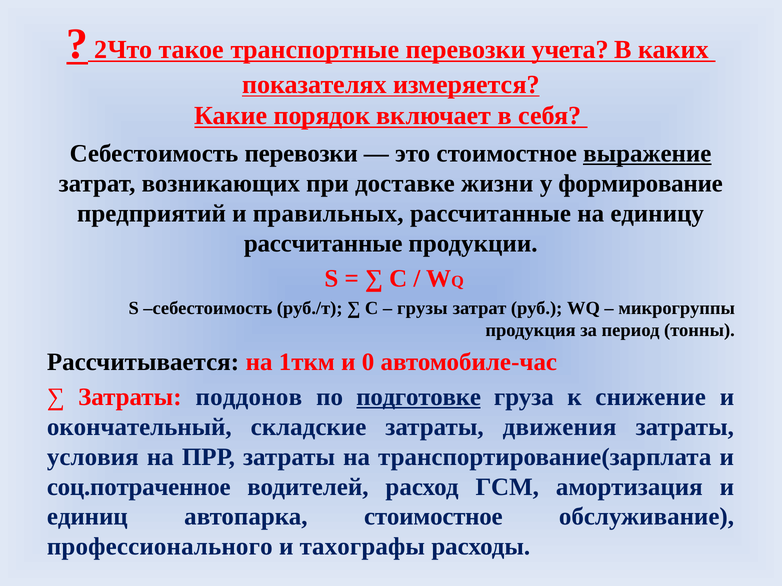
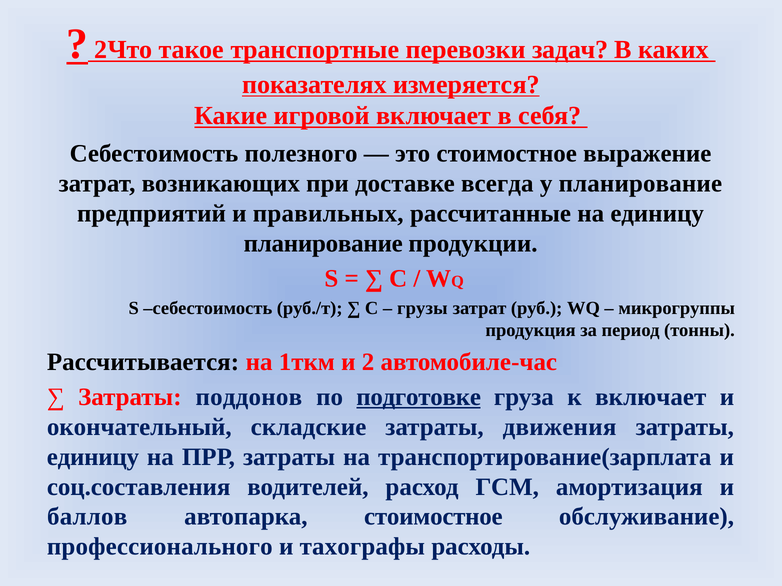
учета: учета -> задач (570, 50)
порядок: порядок -> игровой (322, 116)
Себестоимость перевозки: перевозки -> полезного (301, 154)
выражение underline: present -> none (647, 154)
жизни: жизни -> всегда (497, 184)
у формирование: формирование -> планирование (640, 184)
рассчитанные: рассчитанные -> планирование (323, 244)
0: 0 -> 2 (368, 362)
к снижение: снижение -> включает (651, 397)
условия: условия -> единицу (93, 457)
соц.потраченное: соц.потраченное -> соц.составления (139, 487)
единиц: единиц -> баллов (87, 517)
